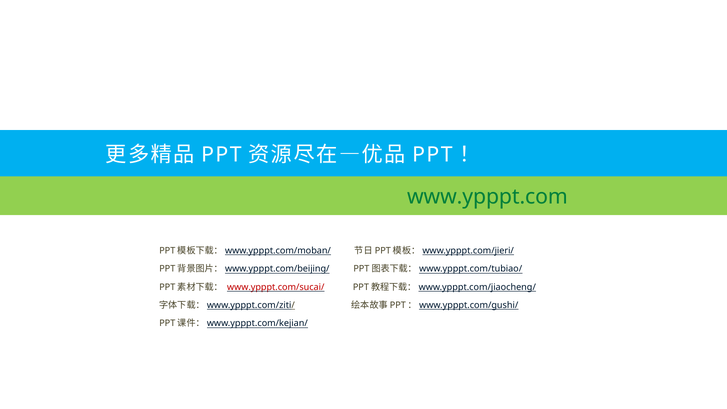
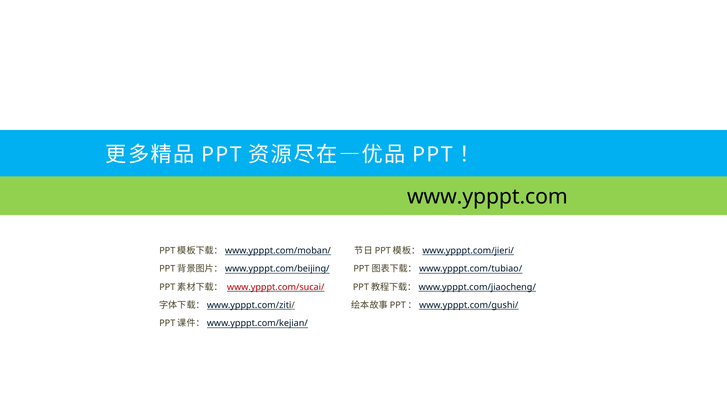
www.ypppt.com colour: green -> black (487, 197)
